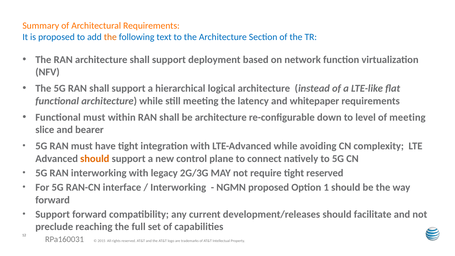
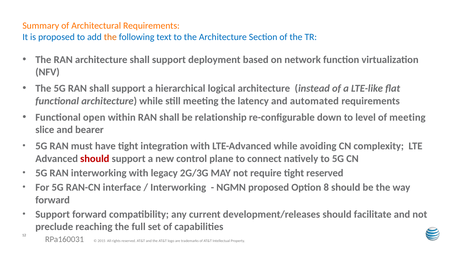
whitepaper: whitepaper -> automated (314, 101)
Functional must: must -> open (94, 117)
be architecture: architecture -> relationship (221, 117)
should colour: orange -> red (95, 159)
1: 1 -> 8 (326, 188)
